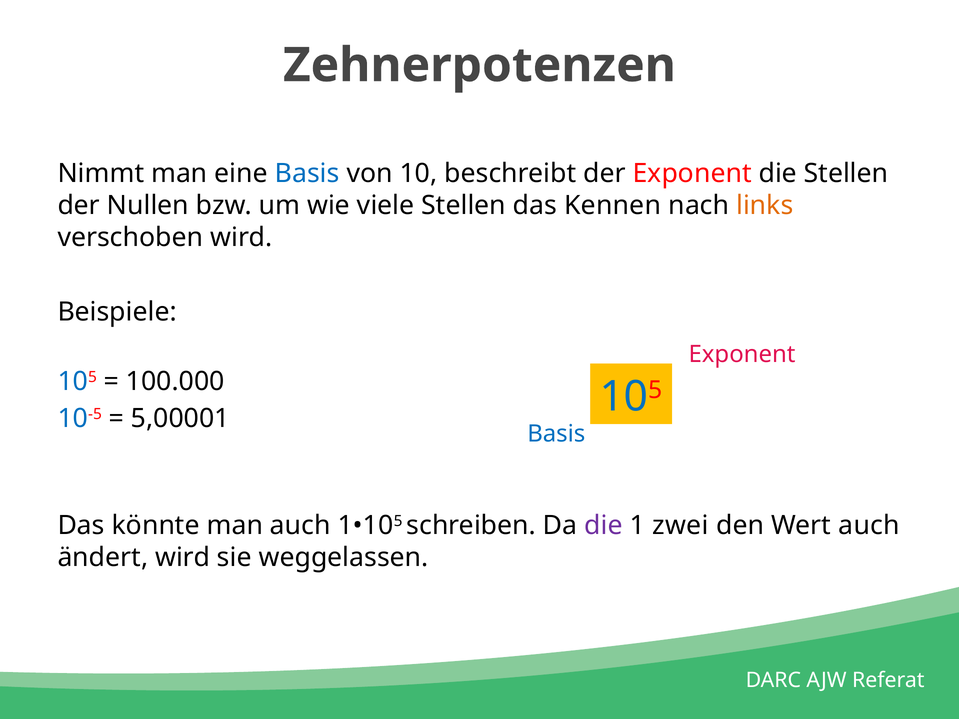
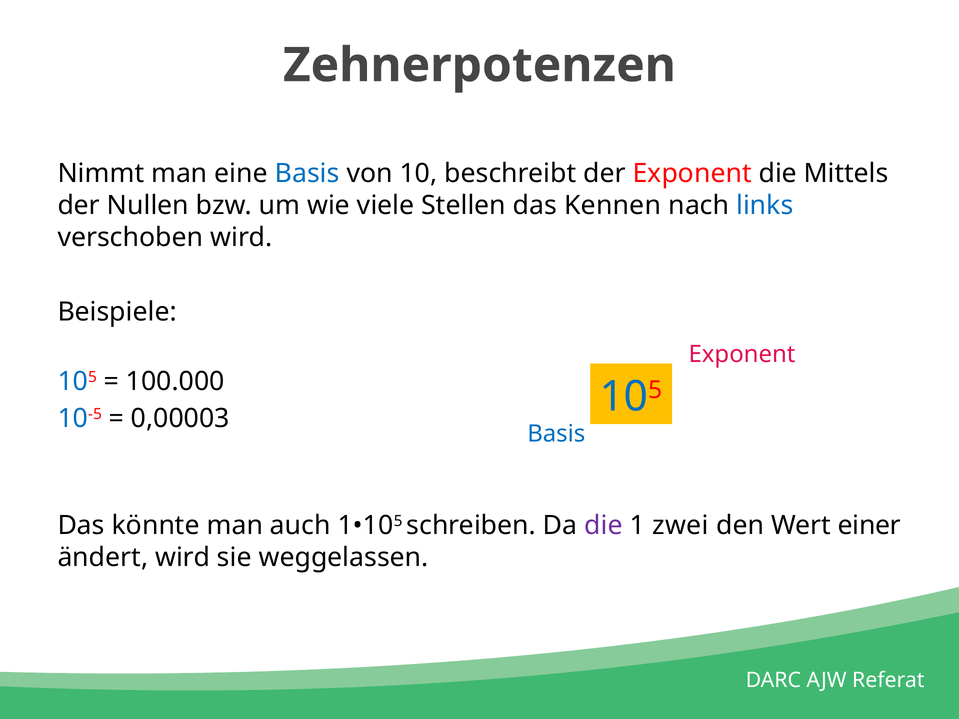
die Stellen: Stellen -> Mittels (846, 173)
links colour: orange -> blue (765, 205)
5,00001: 5,00001 -> 0,00003 (180, 419)
Wert auch: auch -> einer (869, 525)
